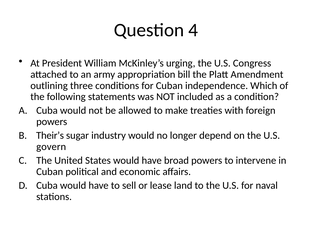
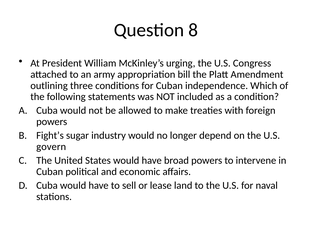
4: 4 -> 8 (193, 30)
Their’s: Their’s -> Fight’s (50, 135)
